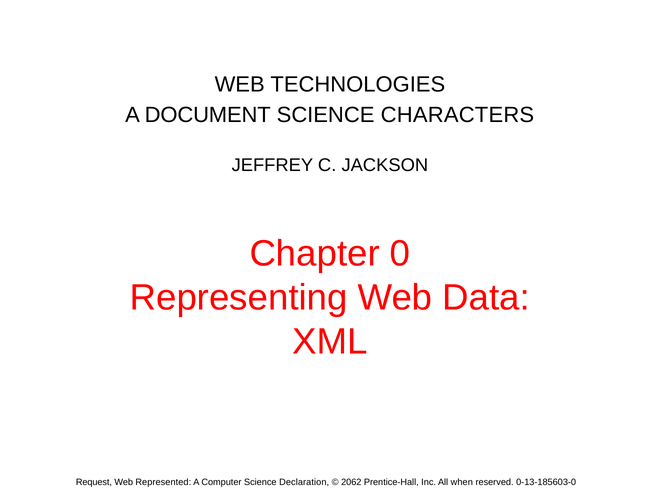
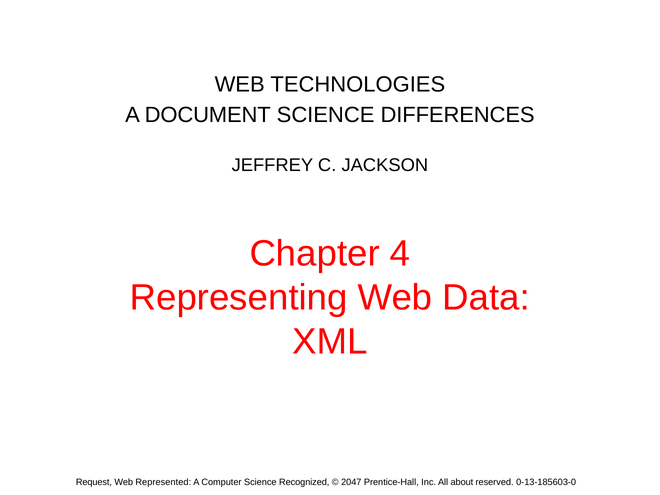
CHARACTERS: CHARACTERS -> DIFFERENCES (458, 115)
0: 0 -> 4 (400, 254)
Declaration: Declaration -> Recognized (304, 482)
2062: 2062 -> 2047 (351, 482)
when: when -> about (462, 482)
